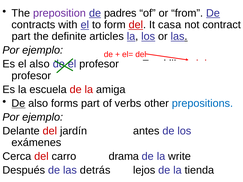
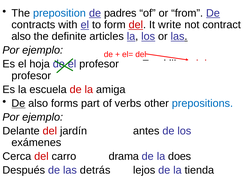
preposition colour: purple -> blue (60, 13)
casa: casa -> write (170, 25)
part: part -> also (21, 36)
el also: also -> hoja (40, 64)
write: write -> does (180, 157)
